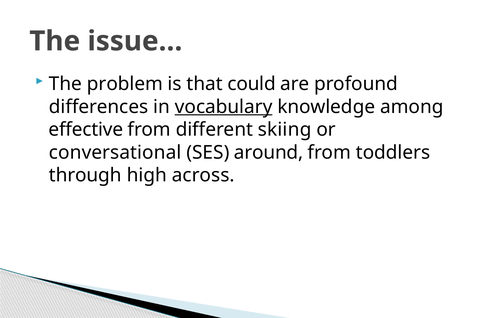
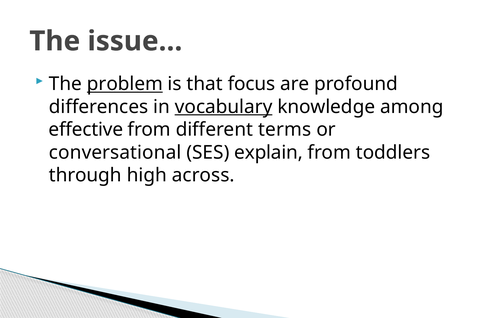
problem underline: none -> present (125, 84)
could: could -> focus (252, 84)
skiing: skiing -> terms (285, 130)
around: around -> explain (269, 153)
